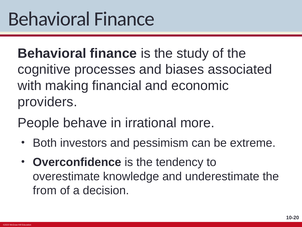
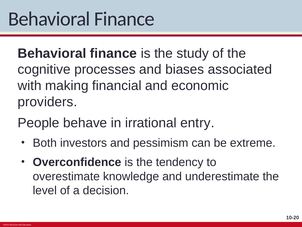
more: more -> entry (197, 123)
from: from -> level (45, 190)
